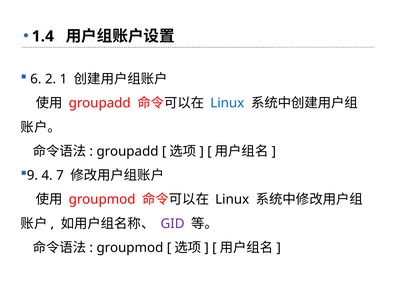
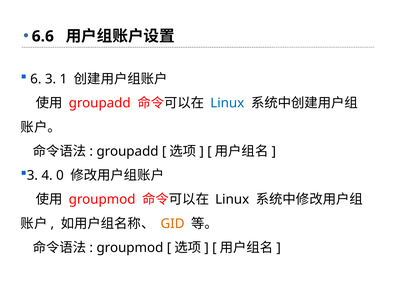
1.4: 1.4 -> 6.6 (43, 36)
6 2: 2 -> 3 (51, 79)
9: 9 -> 3 (32, 175)
7: 7 -> 0 (60, 175)
GID colour: purple -> orange (173, 223)
